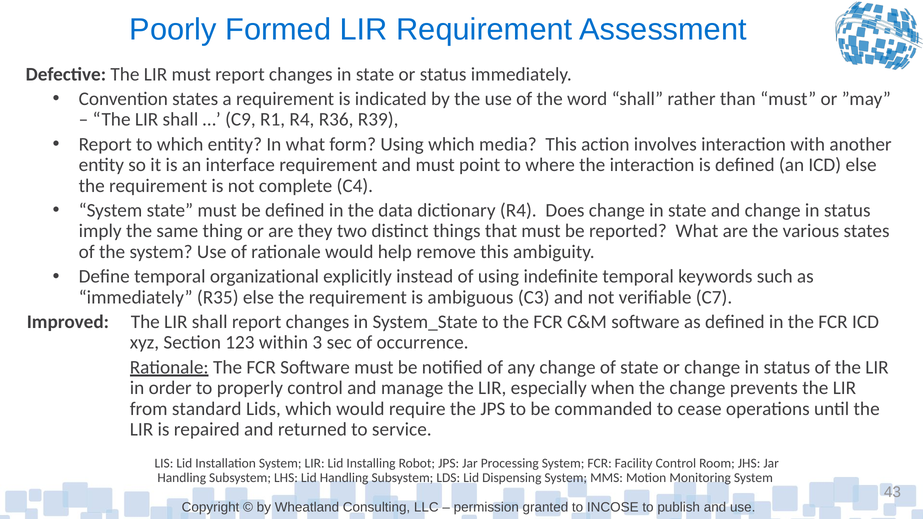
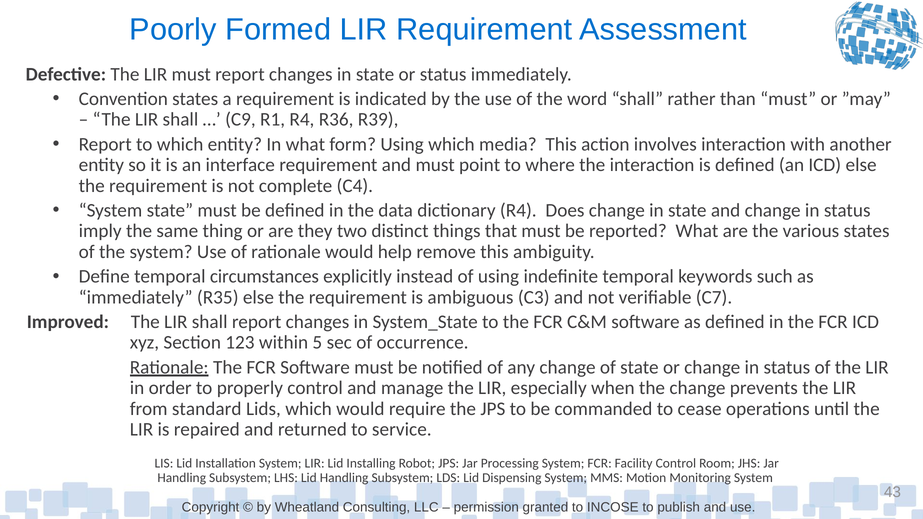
organizational: organizational -> circumstances (264, 276)
3: 3 -> 5 (317, 343)
